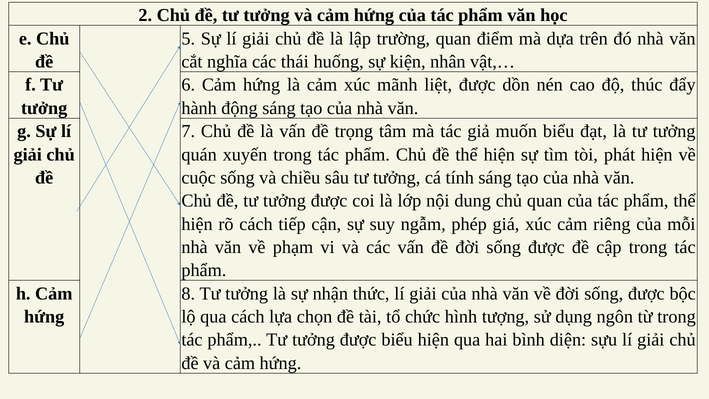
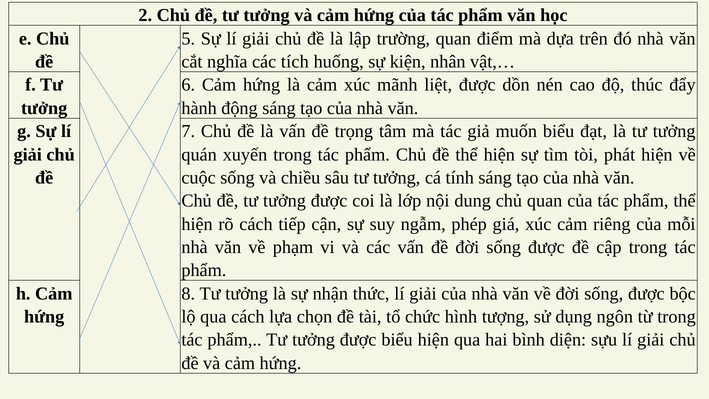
thái: thái -> tích (295, 62)
